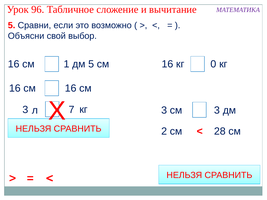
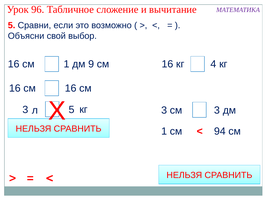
дм 5: 5 -> 9 (91, 64)
0: 0 -> 4 (213, 64)
7: 7 -> 5 (72, 110)
СРАВНИТЬ 2: 2 -> 1 (164, 132)
28: 28 -> 94 (220, 132)
